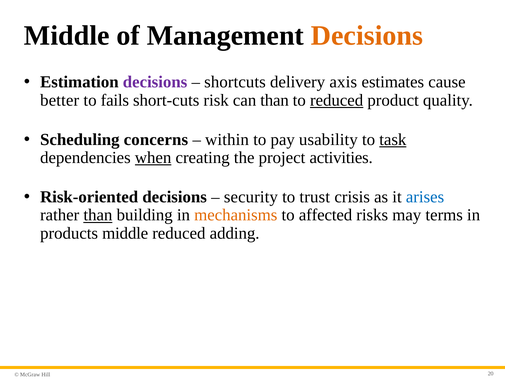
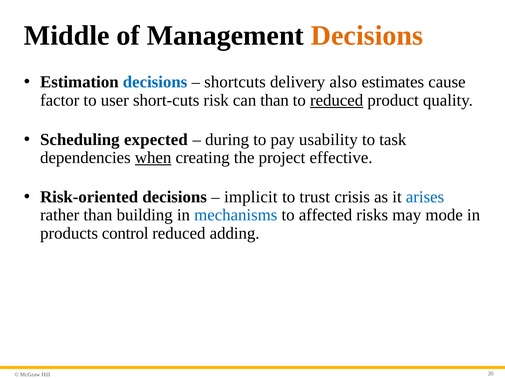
decisions colour: purple -> blue (155, 82)
axis: axis -> also (343, 82)
better: better -> factor (60, 100)
fails: fails -> user (115, 100)
concerns: concerns -> expected (156, 139)
within: within -> during (227, 139)
task underline: present -> none (393, 139)
activities: activities -> effective (341, 158)
security: security -> implicit (251, 197)
than underline: present -> none (98, 215)
mechanisms colour: orange -> blue (236, 215)
terms: terms -> mode (444, 215)
products middle: middle -> control (125, 233)
